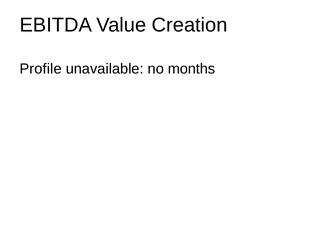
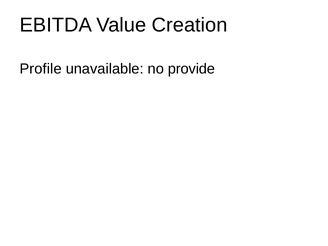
months: months -> provide (192, 69)
